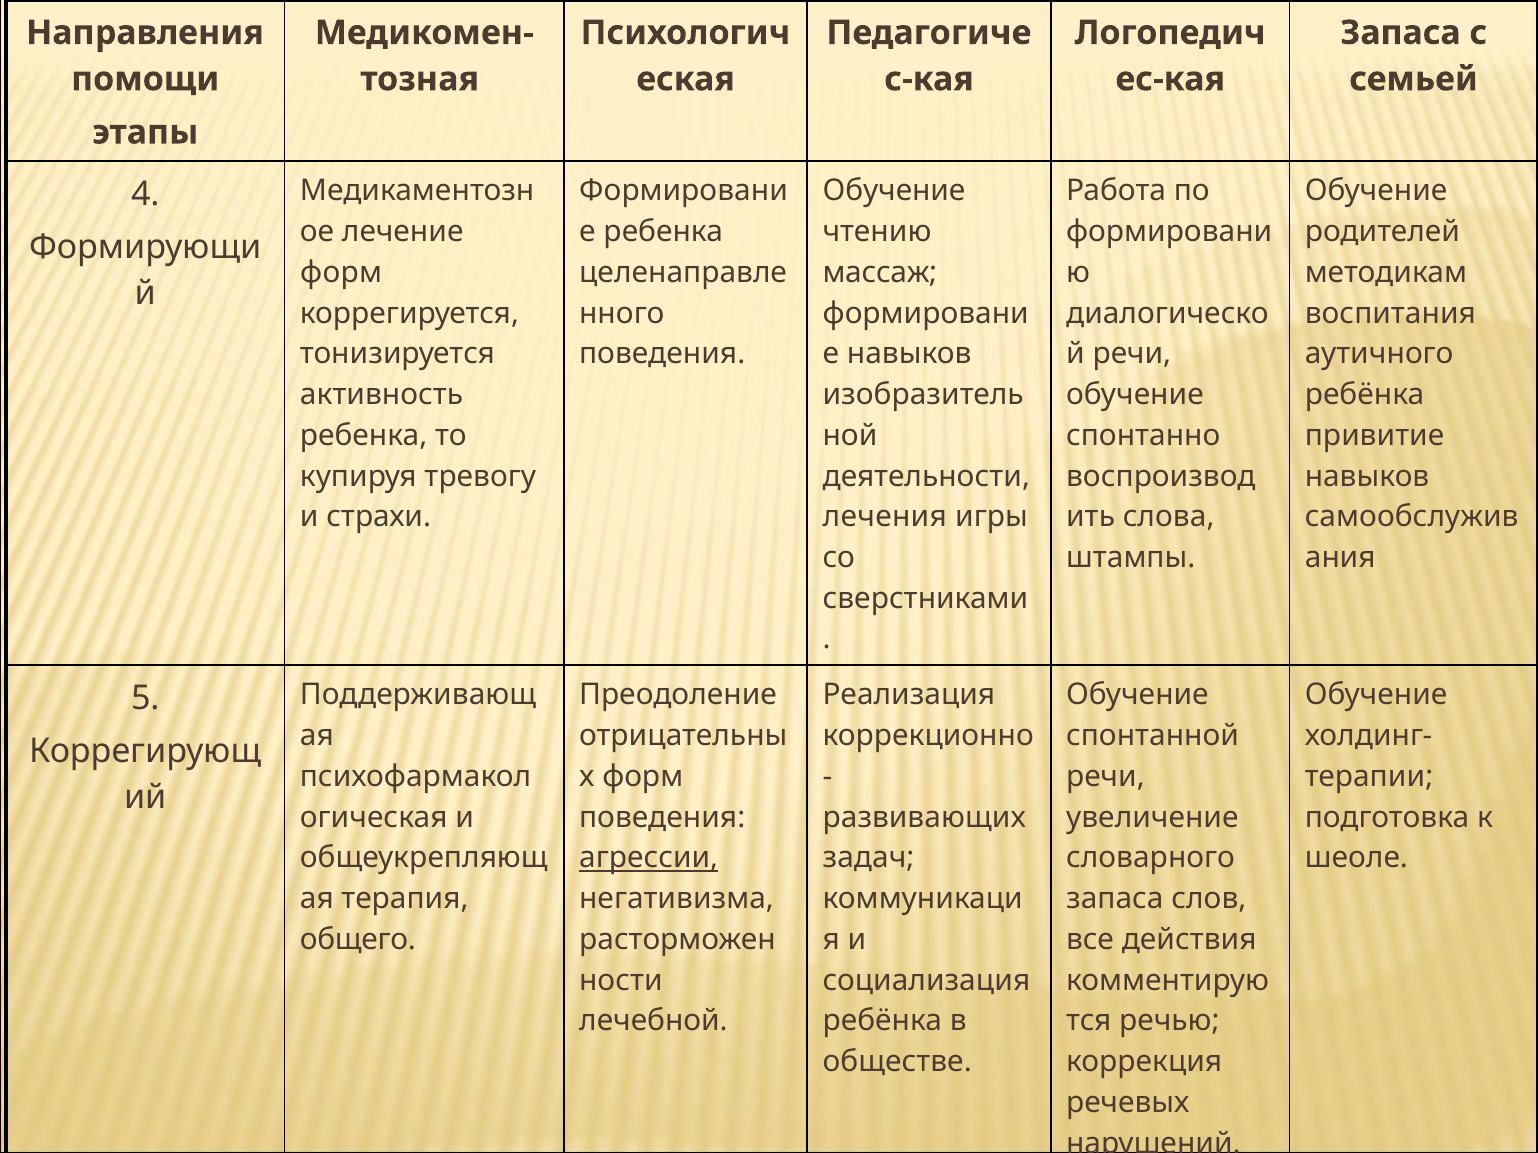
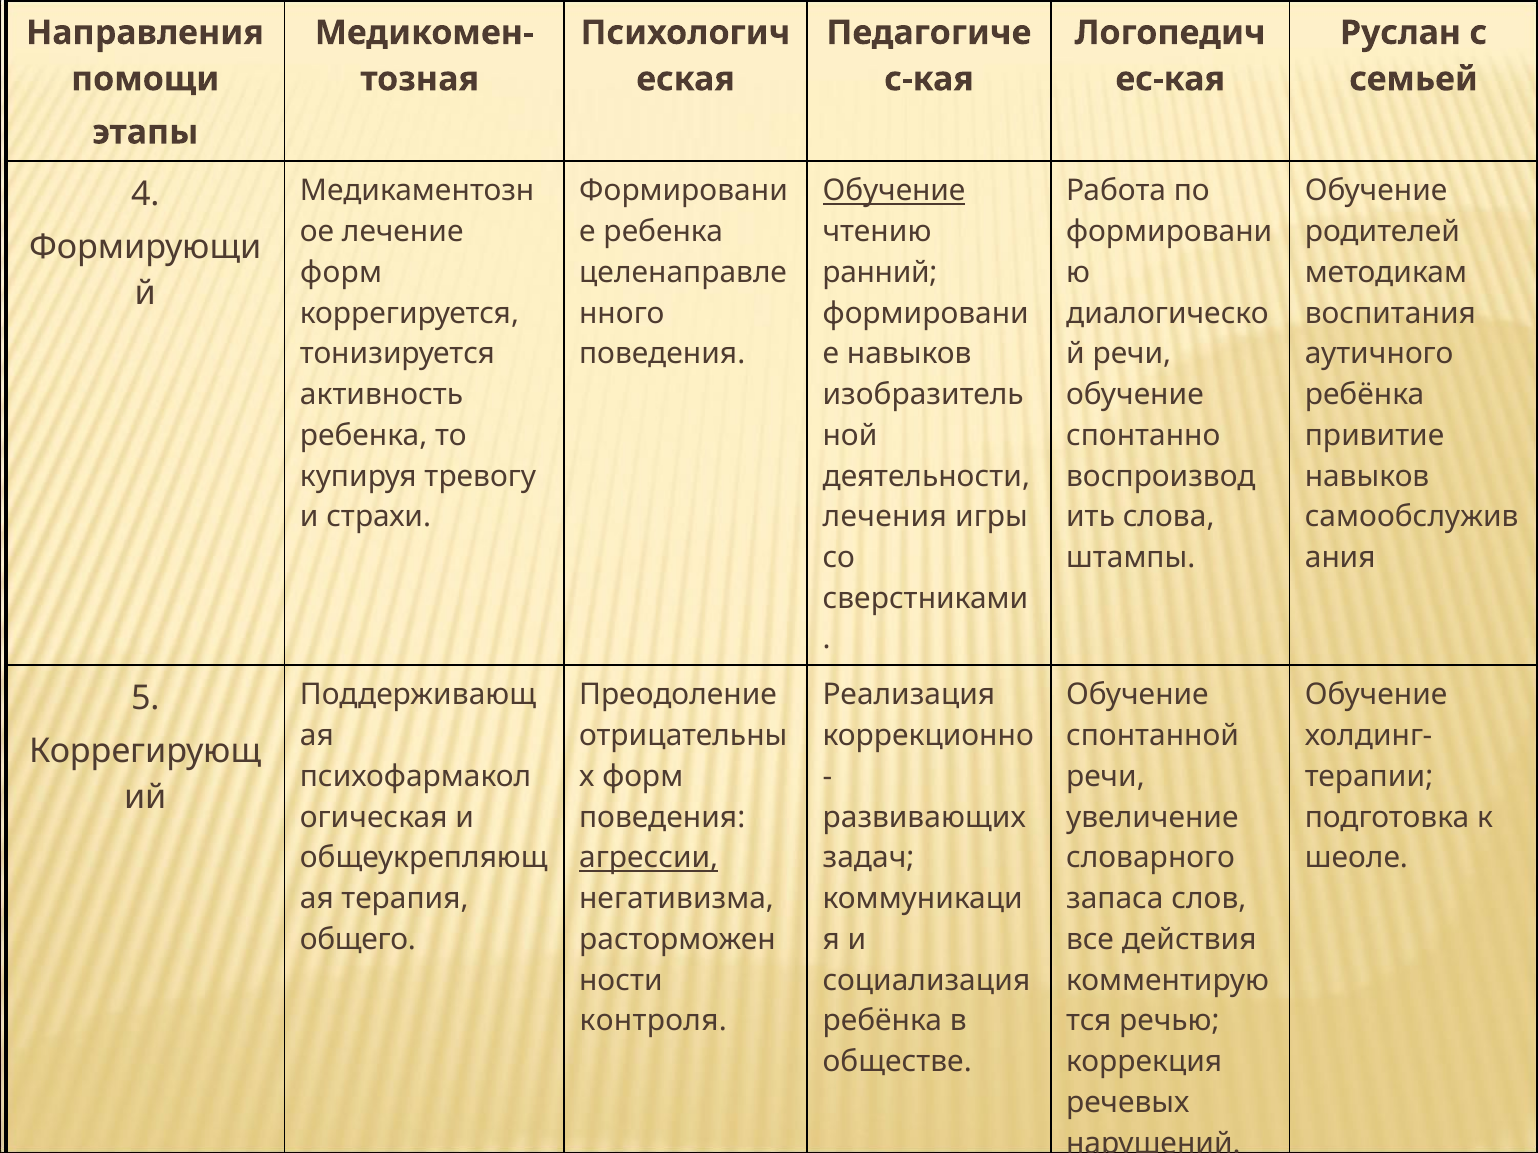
Запаса: Запаса -> Руслан (1401, 33)
Обучение underline: none -> present (894, 191)
массаж: массаж -> ранний (880, 273)
лечебной: лечебной -> контроля (653, 1021)
